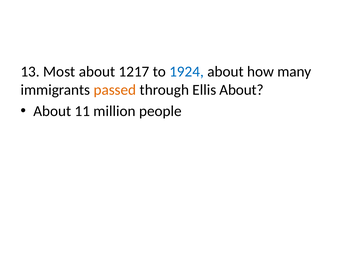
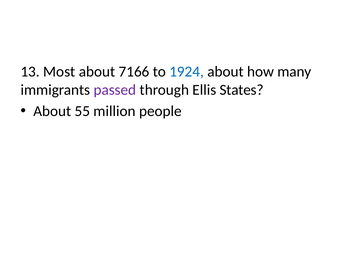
1217: 1217 -> 7166 (134, 72)
passed colour: orange -> purple (115, 90)
Ellis About: About -> States (242, 90)
11: 11 -> 55 (82, 111)
